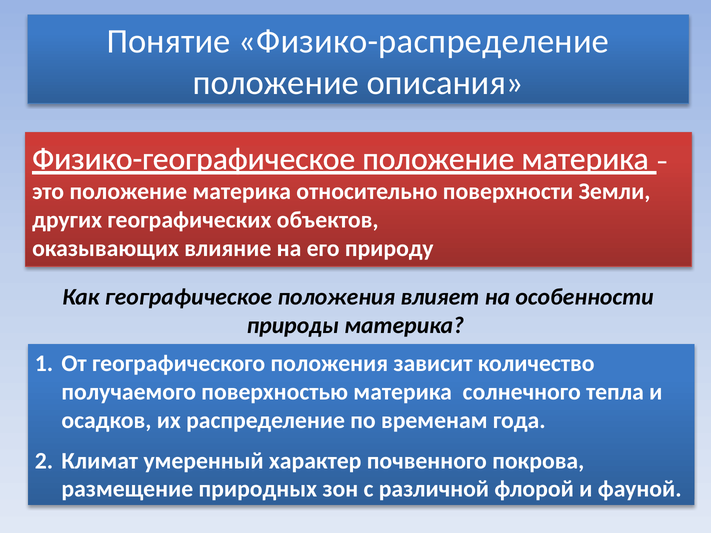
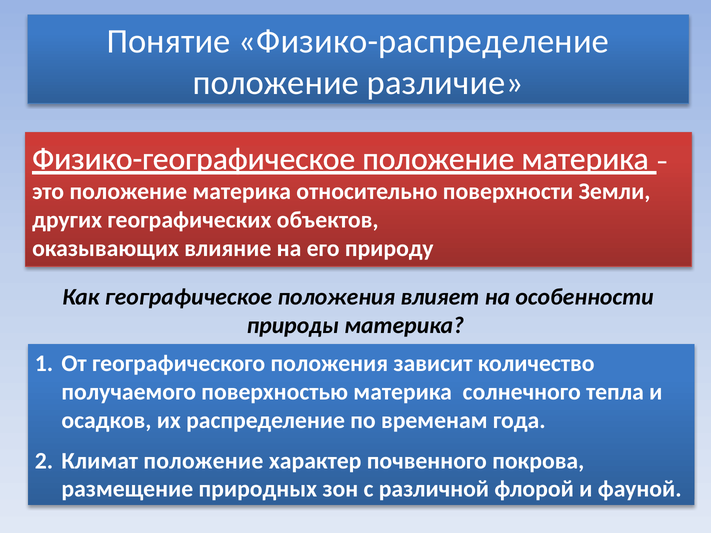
описания: описания -> различие (445, 83)
Климат умеренный: умеренный -> положение (203, 461)
